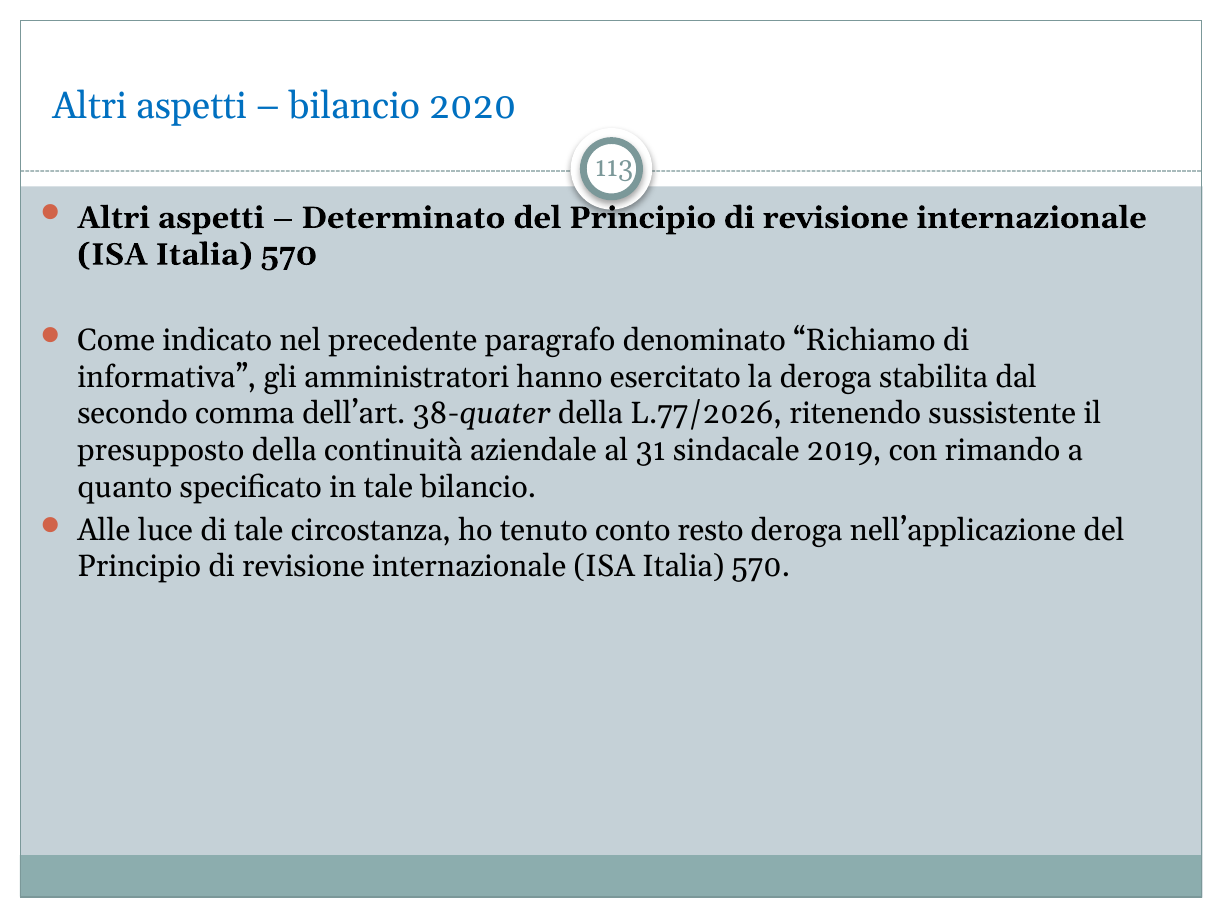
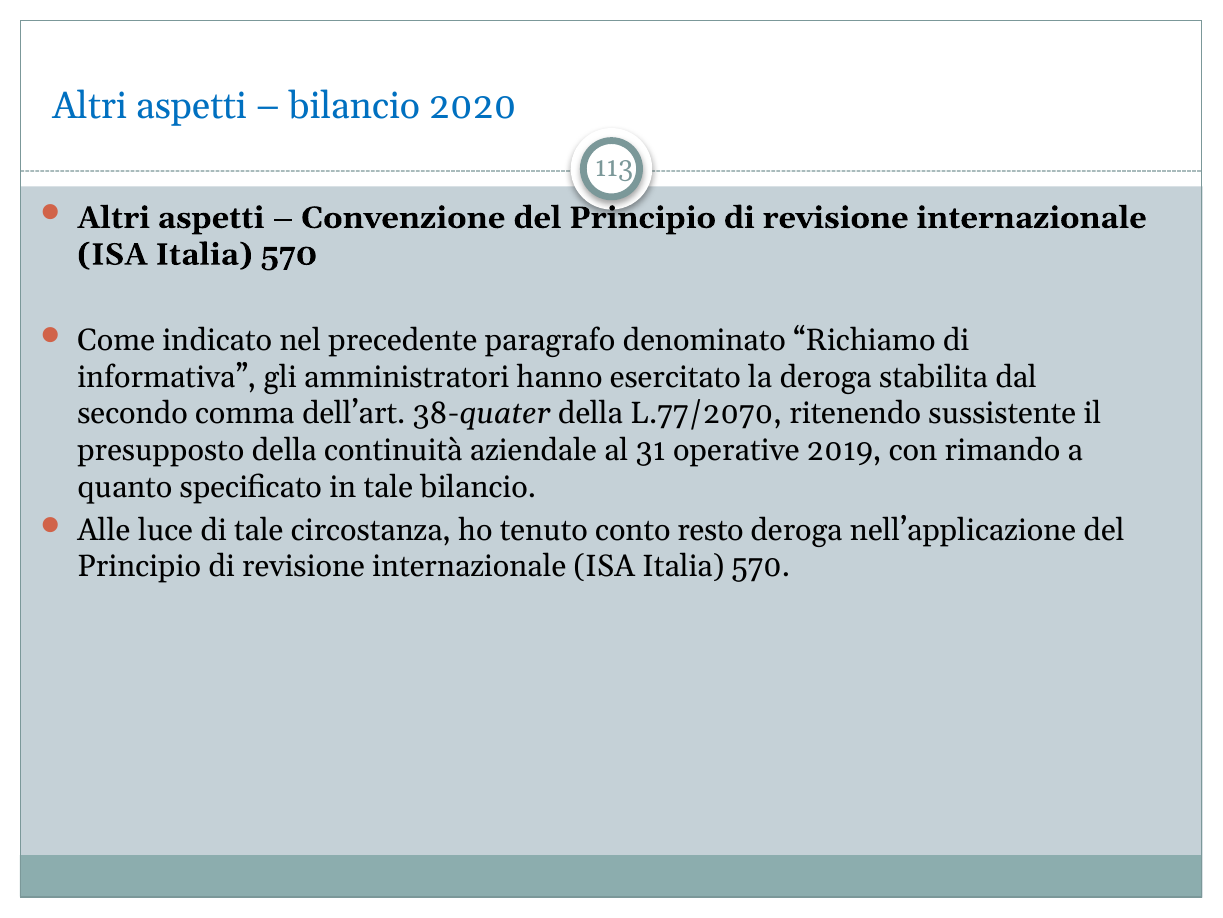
Determinato: Determinato -> Convenzione (403, 218)
L.77/2026: L.77/2026 -> L.77/2070 (706, 413)
sindacale: sindacale -> operative (736, 450)
